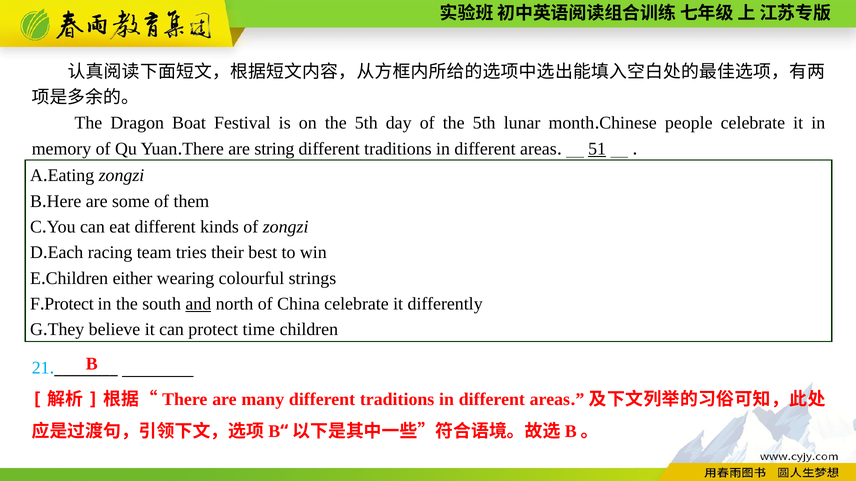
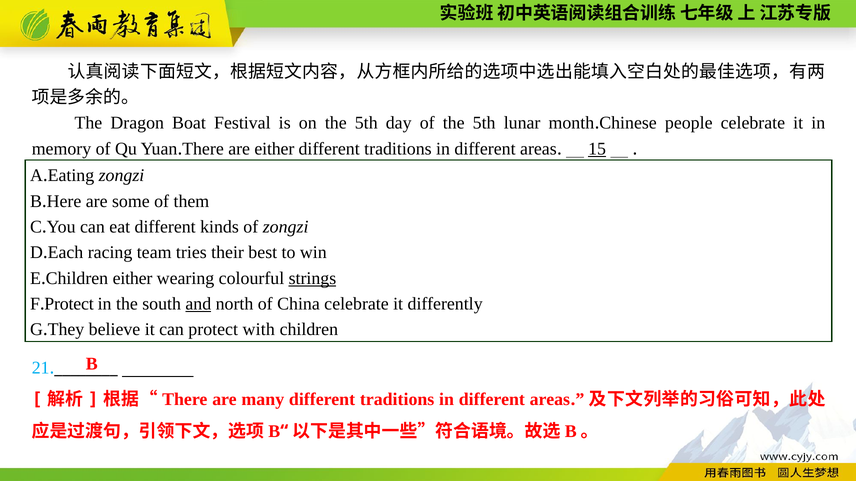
are string: string -> either (274, 149)
51: 51 -> 15 (597, 149)
strings underline: none -> present (312, 279)
time: time -> with (259, 330)
